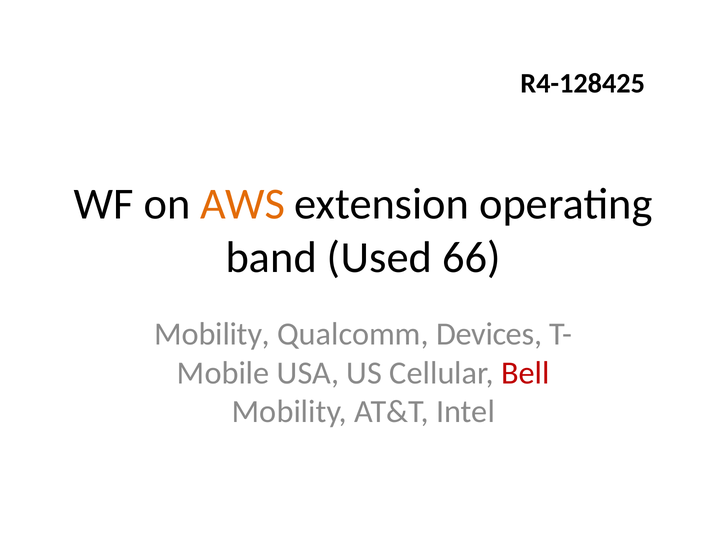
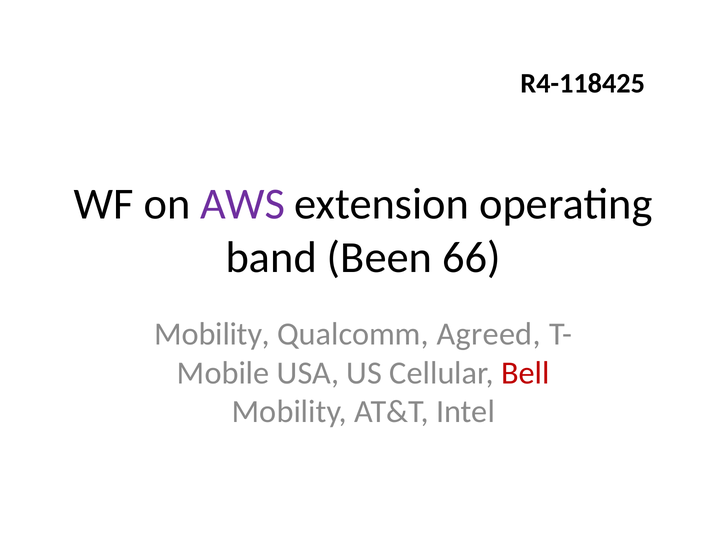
R4-128425: R4-128425 -> R4-118425 (583, 83)
AWS colour: orange -> purple (243, 204)
Used: Used -> Been (380, 258)
Devices: Devices -> Agreed (489, 334)
